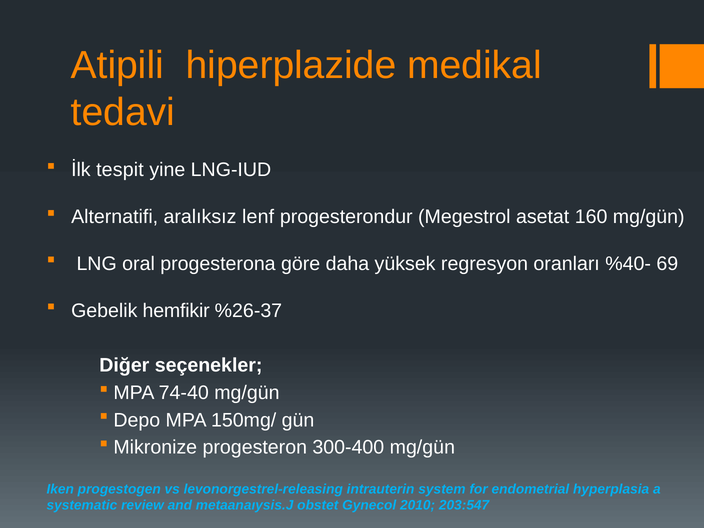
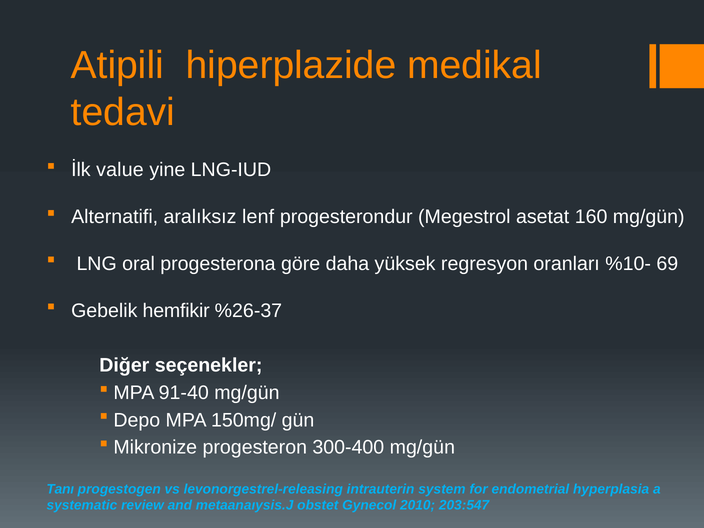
tespit: tespit -> value (120, 170)
%40-: %40- -> %10- (628, 264)
74-40: 74-40 -> 91-40 (184, 393)
Iken: Iken -> Tanı (60, 489)
